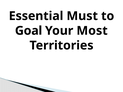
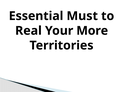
Goal: Goal -> Real (28, 31)
Most: Most -> More (92, 31)
